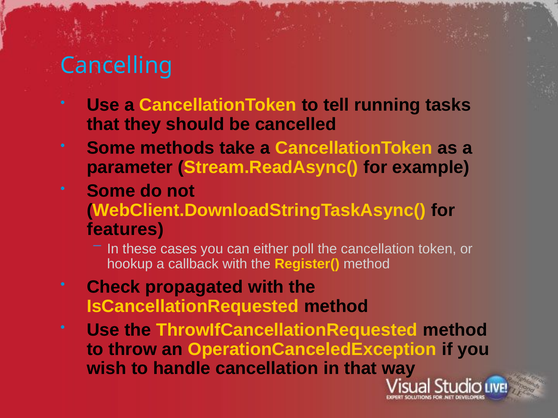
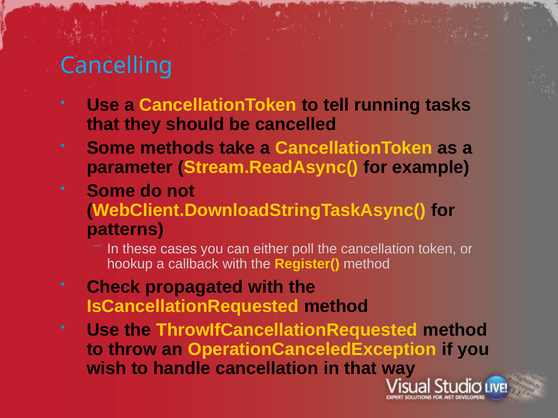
features: features -> patterns (125, 230)
